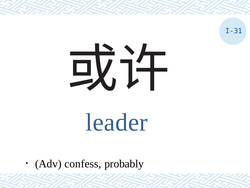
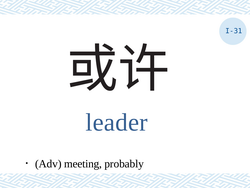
confess: confess -> meeting (83, 163)
